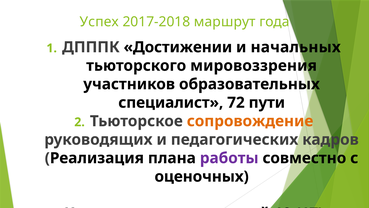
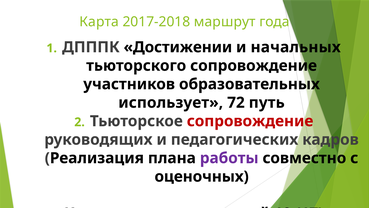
Успех: Успех -> Карта (99, 22)
тьюторского мировоззрения: мировоззрения -> сопровождение (254, 66)
специалист: специалист -> использует (171, 102)
пути: пути -> путь (267, 102)
сопровождение colour: orange -> red (250, 121)
